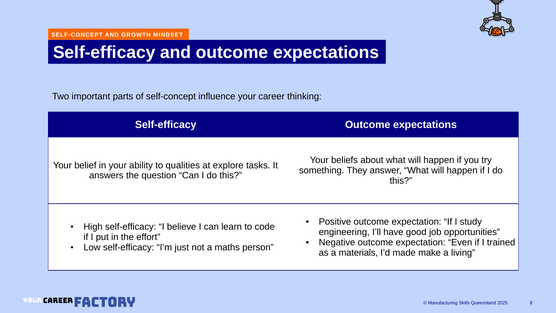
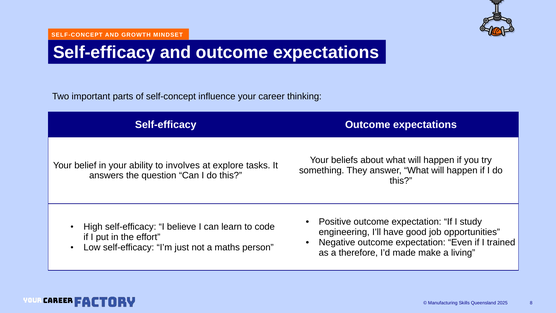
qualities: qualities -> involves (183, 165)
materials: materials -> therefore (358, 252)
